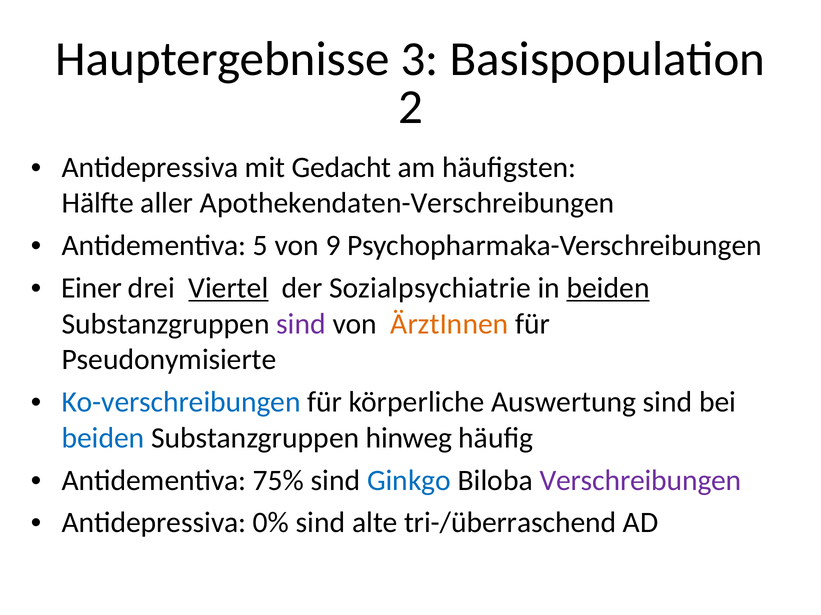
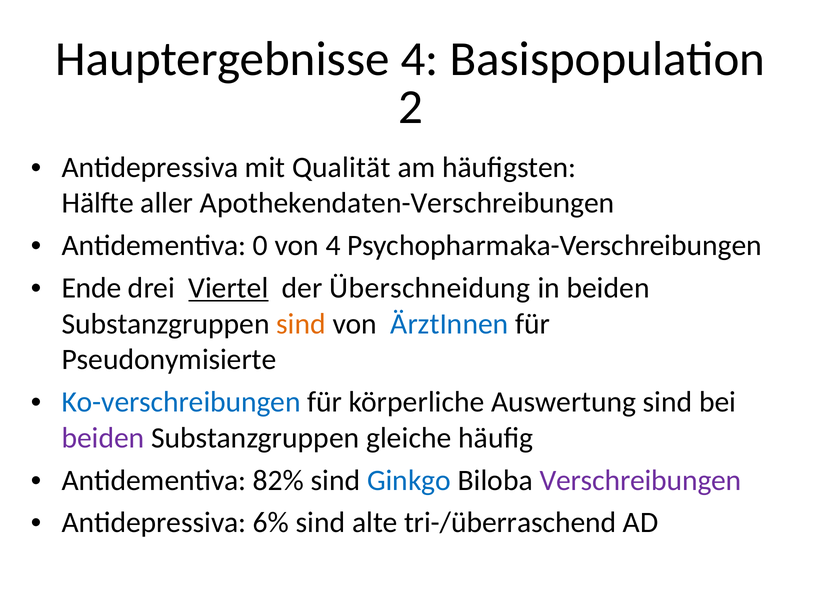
Hauptergebnisse 3: 3 -> 4 (420, 59)
Gedacht: Gedacht -> Qualität (341, 168)
5: 5 -> 0 (260, 246)
von 9: 9 -> 4 (333, 246)
Einer: Einer -> Ende (92, 288)
Sozialpsychiatrie: Sozialpsychiatrie -> Überschneidung (430, 288)
beiden underline: present -> none (608, 288)
sind colour: purple -> orange (301, 324)
ÄrztInnen colour: orange -> blue (449, 324)
beiden colour: blue -> purple (103, 438)
hinweg: hinweg -> gleiche (409, 438)
75%: 75% -> 82% (278, 481)
0%: 0% -> 6% (271, 523)
